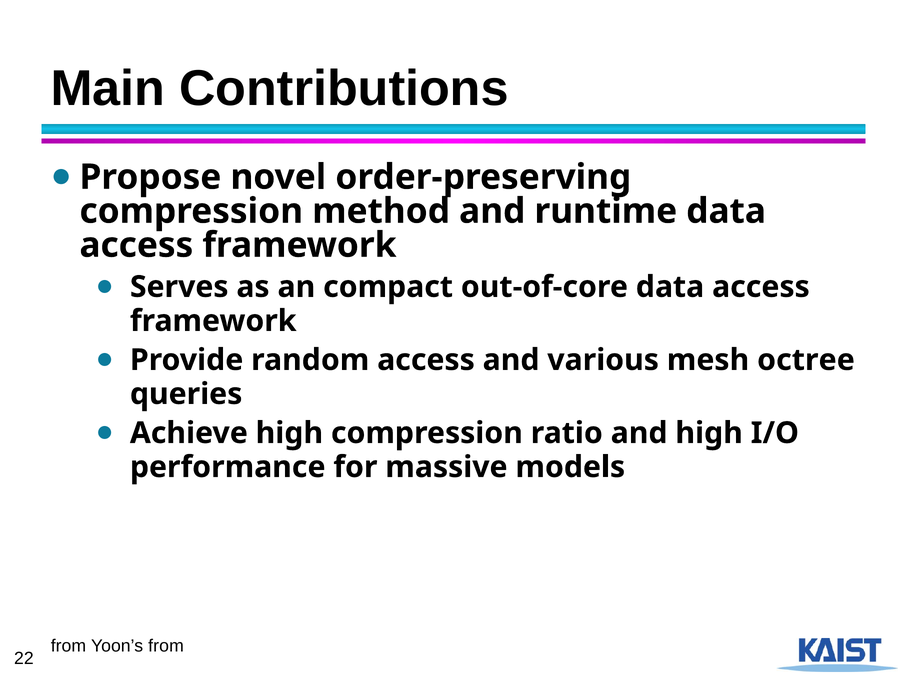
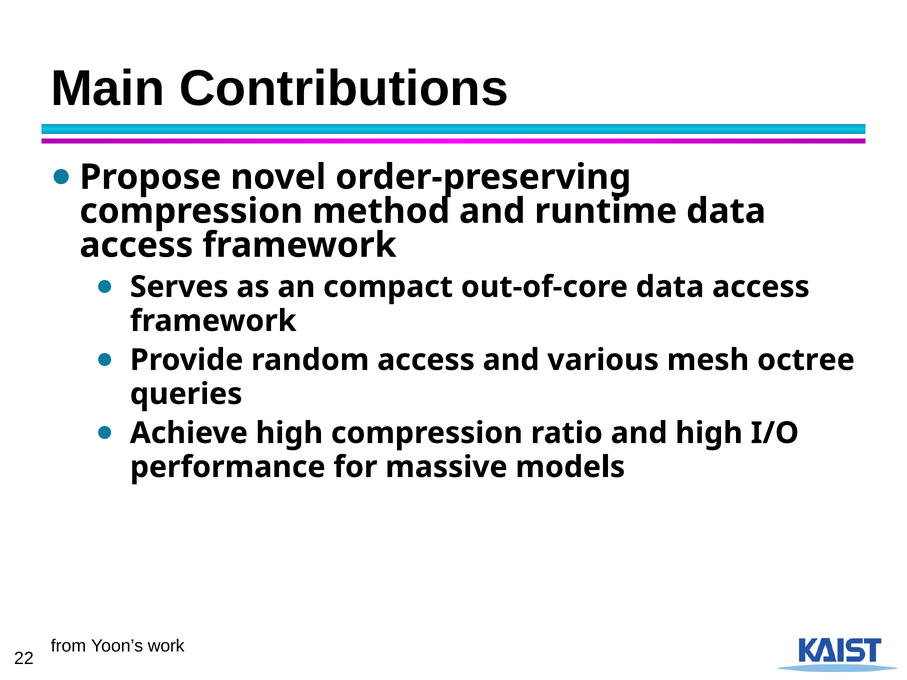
Yoon’s from: from -> work (166, 646)
